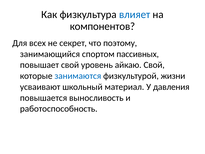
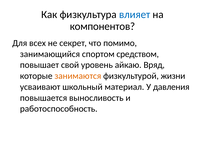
поэтому: поэтому -> помимо (120, 43)
пассивных: пассивных -> средством (138, 54)
айкаю Свой: Свой -> Вряд (154, 65)
занимаются colour: blue -> orange (78, 76)
